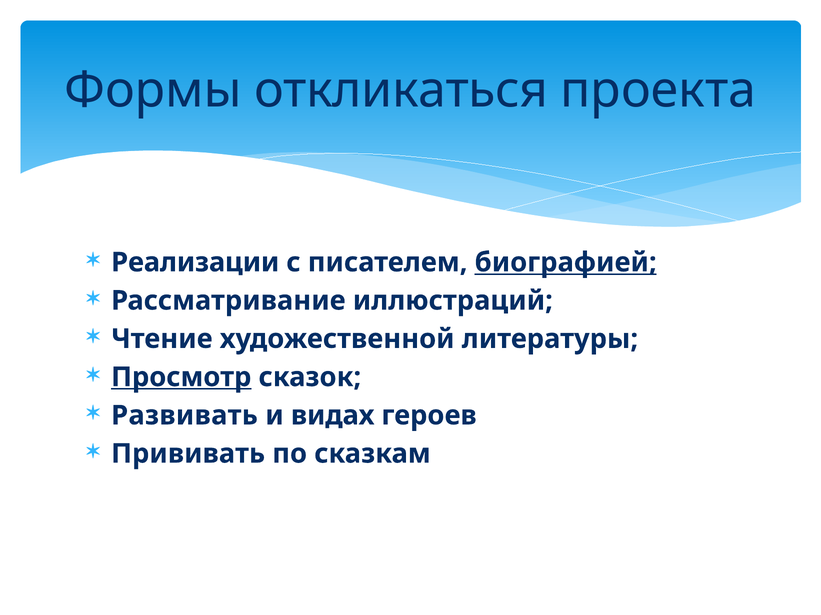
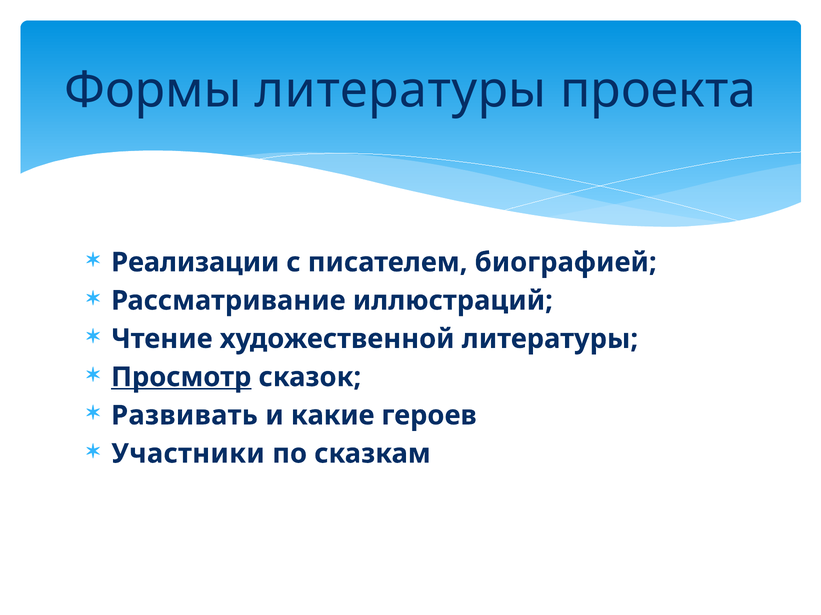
Формы откликаться: откликаться -> литературы (401, 90)
биографией underline: present -> none (566, 263)
видах: видах -> какие (333, 416)
Прививать: Прививать -> Участники (188, 454)
